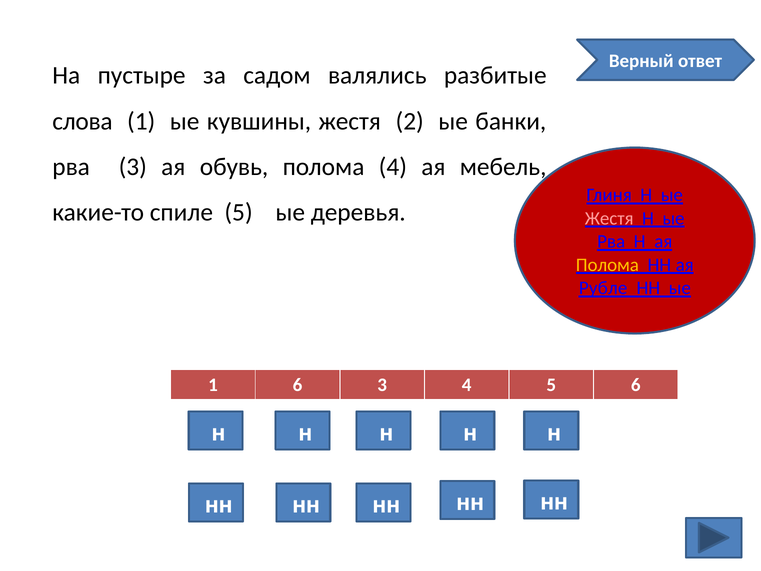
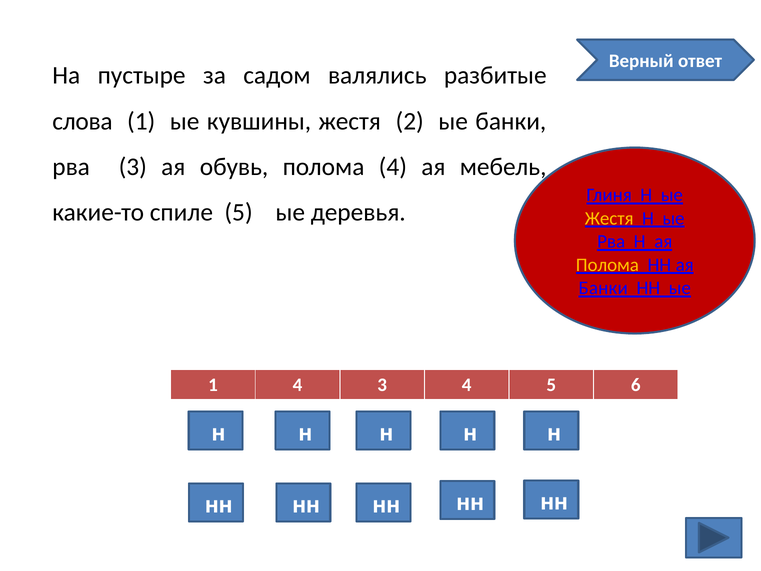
Жестя colour: pink -> yellow (609, 218)
Рубле: Рубле -> Банки (603, 288)
1 6: 6 -> 4 (298, 385)
